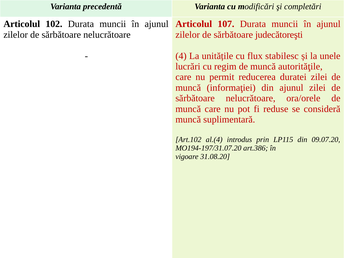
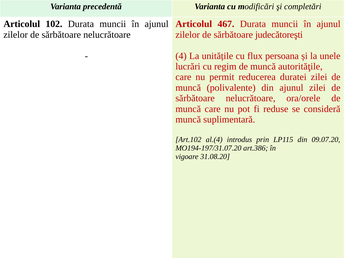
107: 107 -> 467 (226, 24)
stabilesc: stabilesc -> persoana (282, 56)
informaţiei: informaţiei -> polivalente (231, 88)
